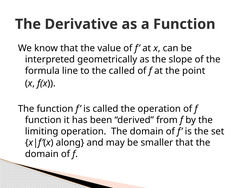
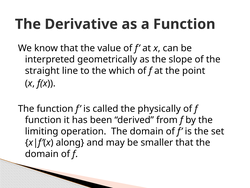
formula: formula -> straight (42, 71)
the called: called -> which (122, 71)
the operation: operation -> physically (159, 108)
